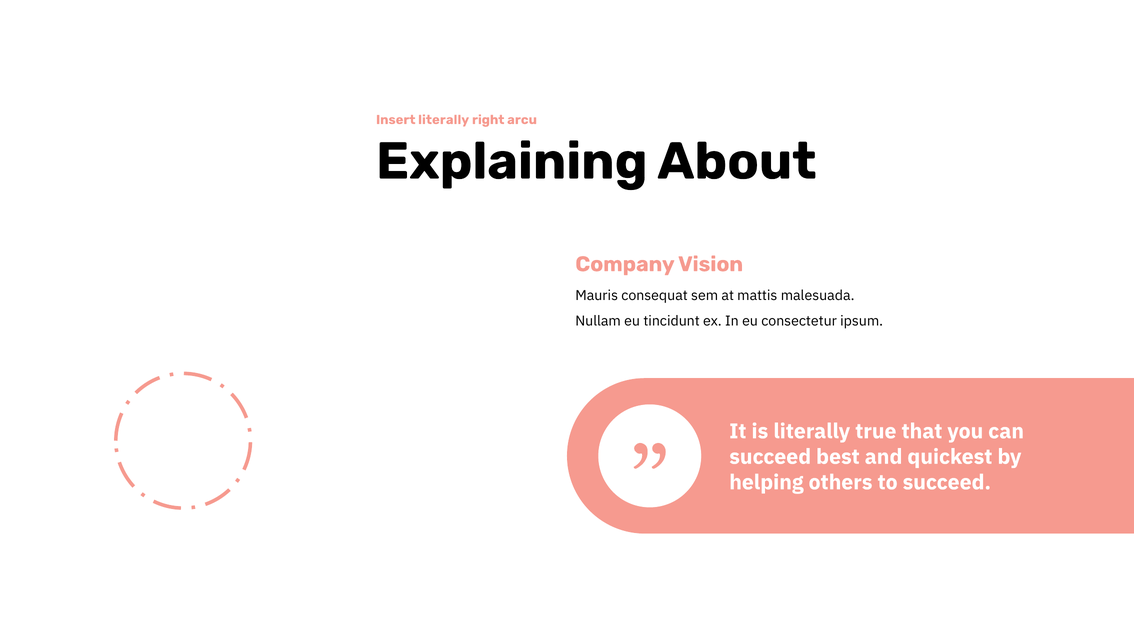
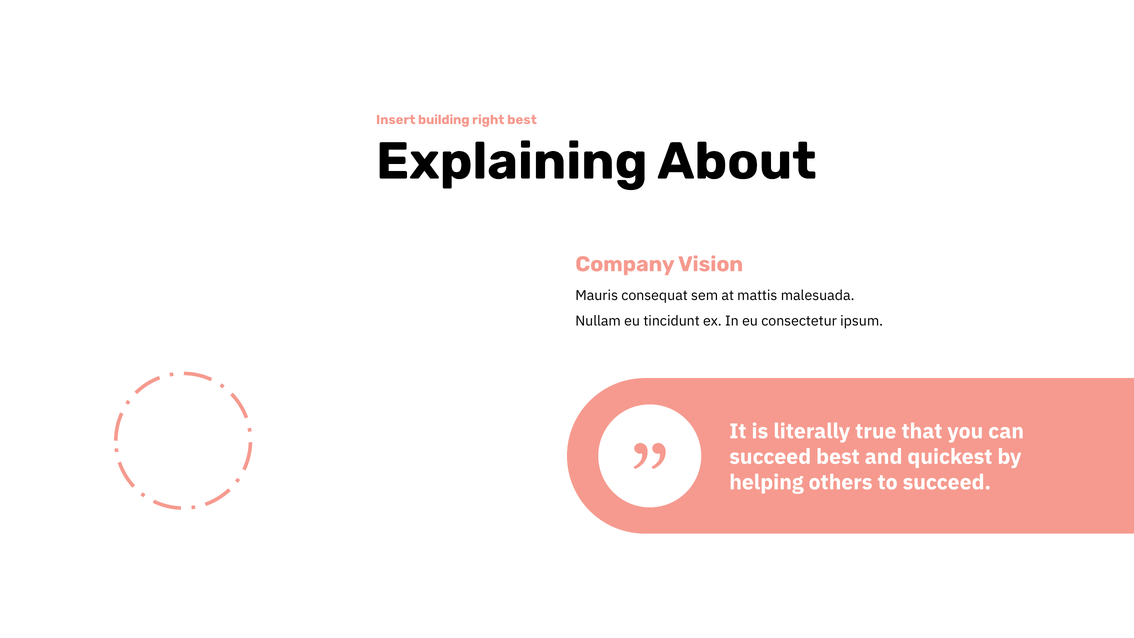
Insert literally: literally -> building (444, 120)
right arcu: arcu -> best (522, 120)
